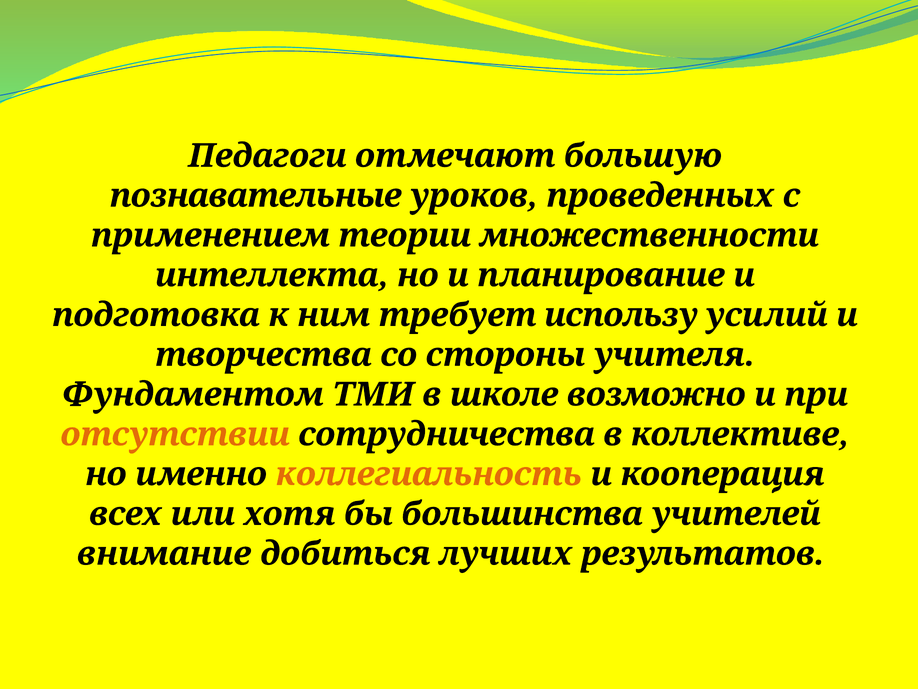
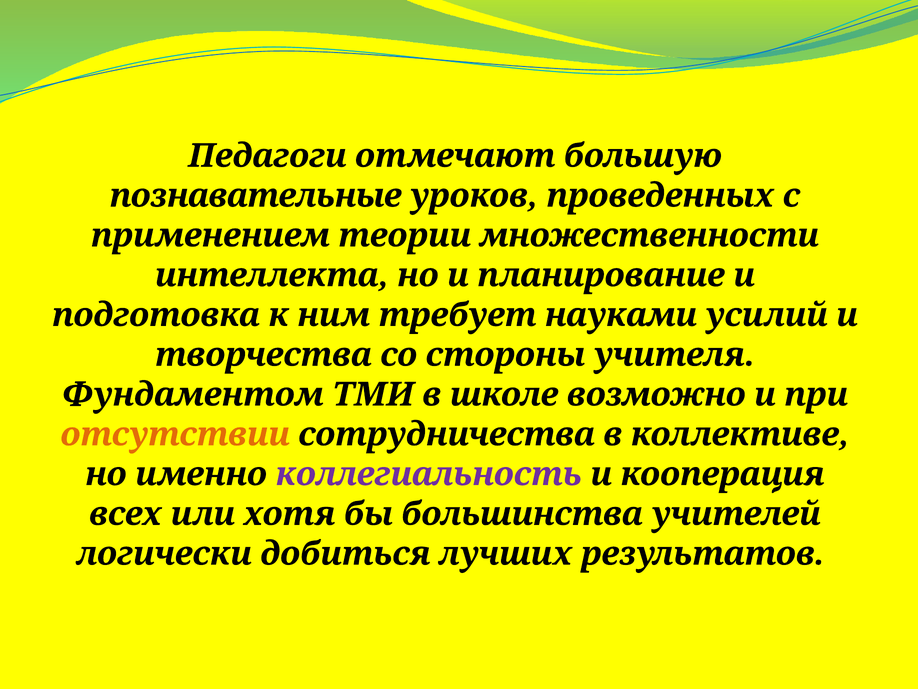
использу: использу -> науками (621, 315)
коллегиальность colour: orange -> purple (429, 474)
внимание: внимание -> логически (164, 553)
